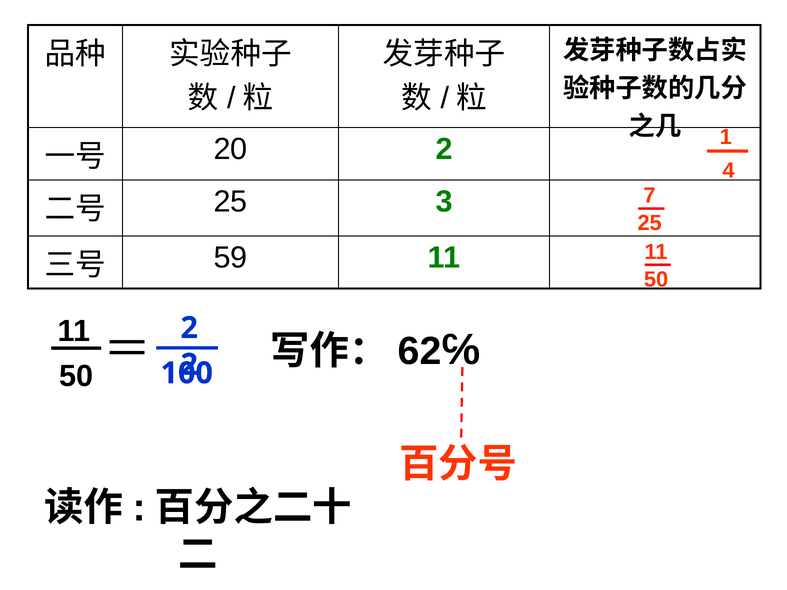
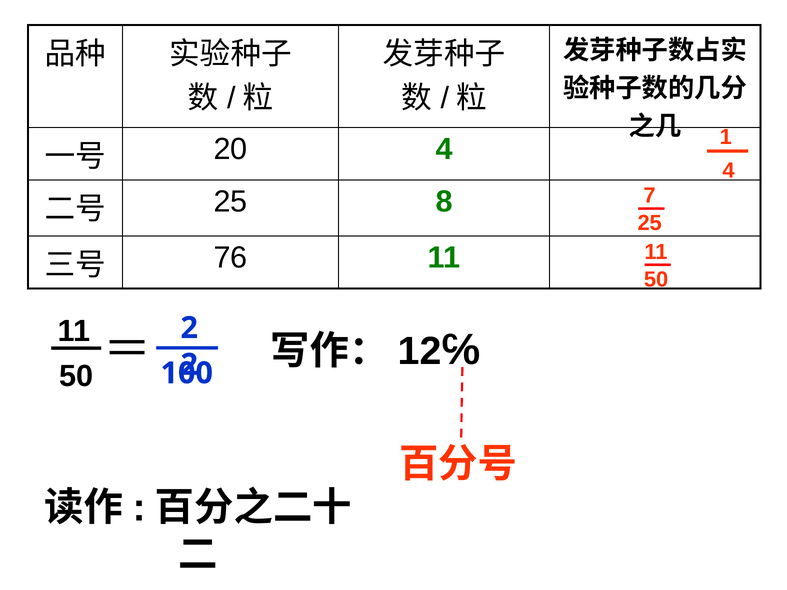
20 2: 2 -> 4 (444, 149)
3: 3 -> 8 (444, 202)
59: 59 -> 76 (231, 258)
62: 62 -> 12 (420, 352)
